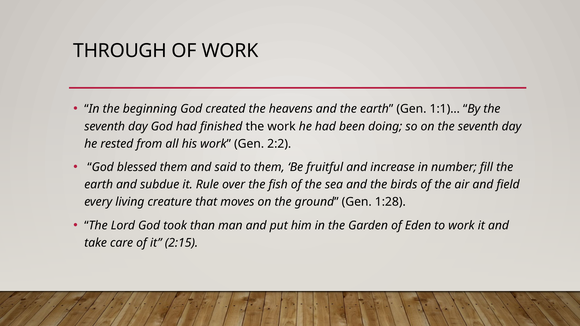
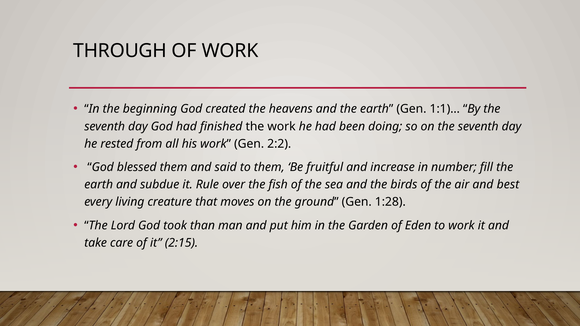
field: field -> best (508, 185)
